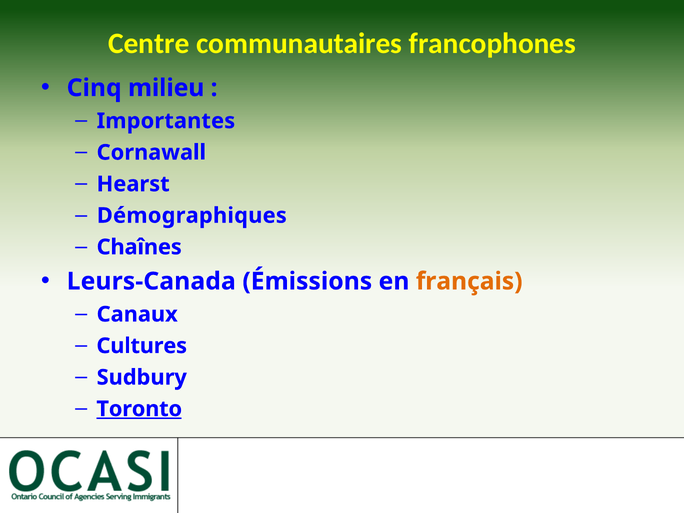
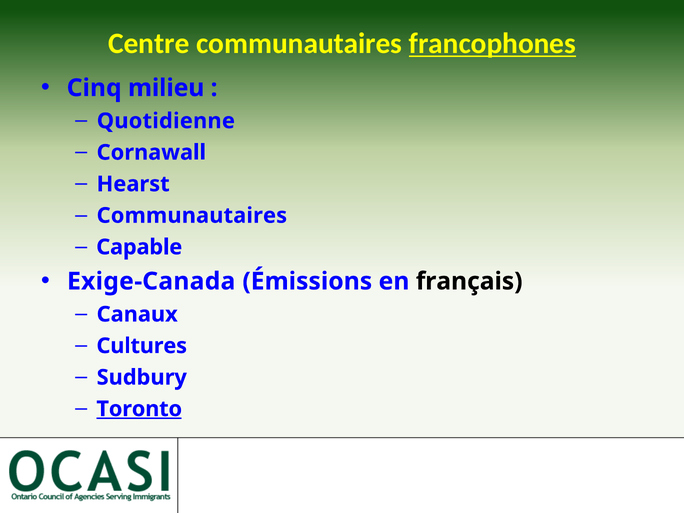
francophones underline: none -> present (492, 44)
Importantes: Importantes -> Quotidienne (166, 121)
Démographiques: Démographiques -> Communautaires (192, 216)
Chaînes: Chaînes -> Capable (139, 247)
Leurs-Canada: Leurs-Canada -> Exige-Canada (151, 281)
français colour: orange -> black (469, 281)
